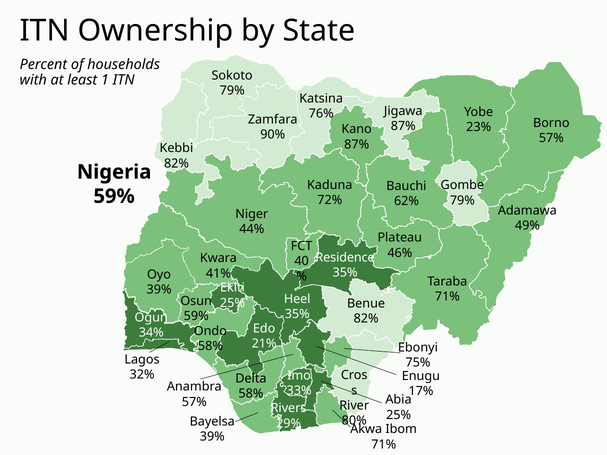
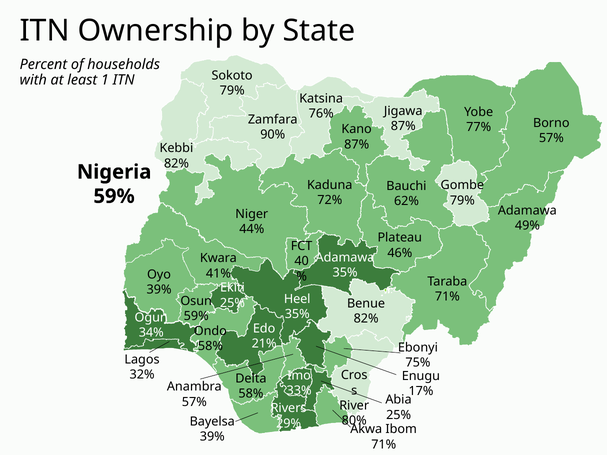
23%: 23% -> 77% (479, 127)
Residence: Residence -> Adamawa (345, 258)
